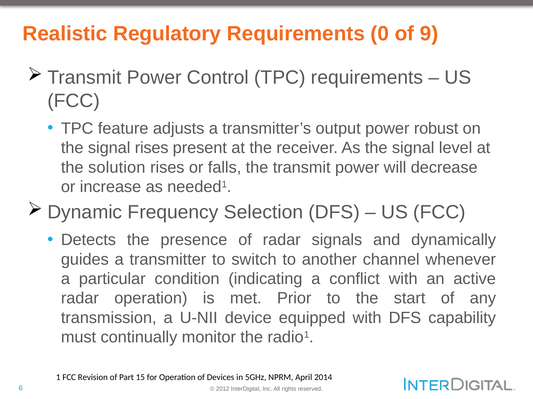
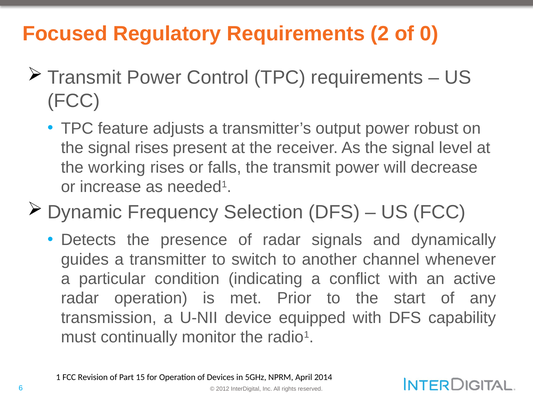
Realistic: Realistic -> Focused (65, 34)
0: 0 -> 2 (380, 34)
9: 9 -> 0 (429, 34)
solution: solution -> working (117, 168)
